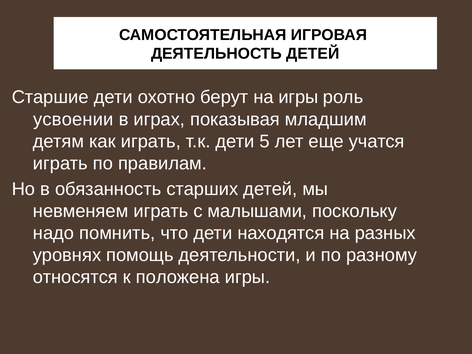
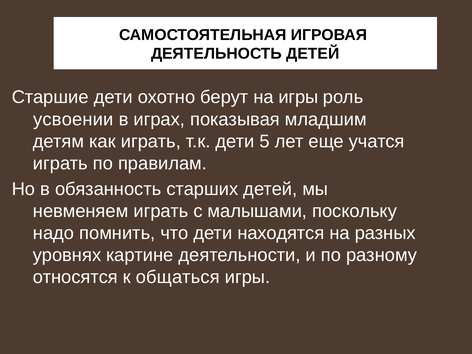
помощь: помощь -> картине (140, 255)
положена: положена -> общаться (178, 277)
